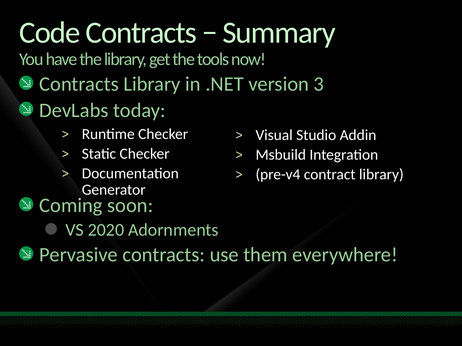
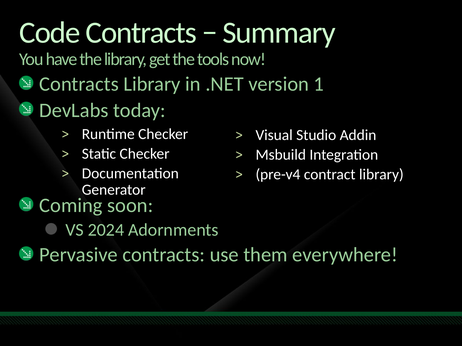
3: 3 -> 1 (319, 84)
2020: 2020 -> 2024 (106, 230)
